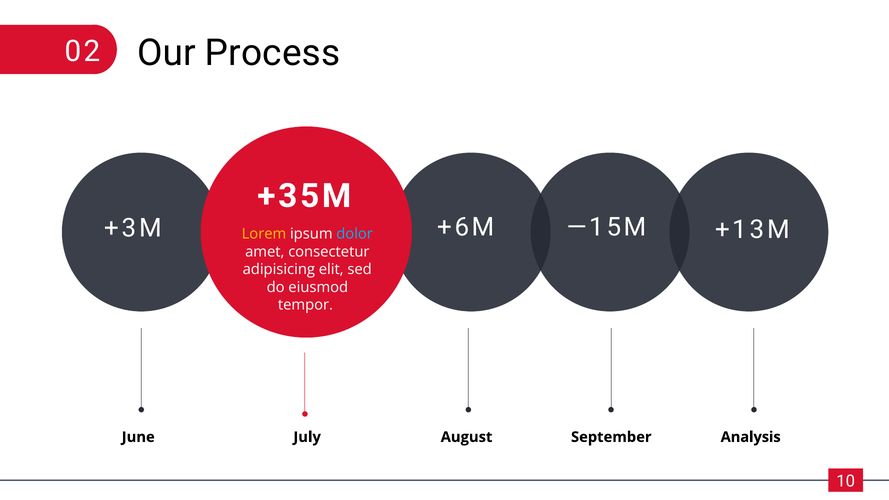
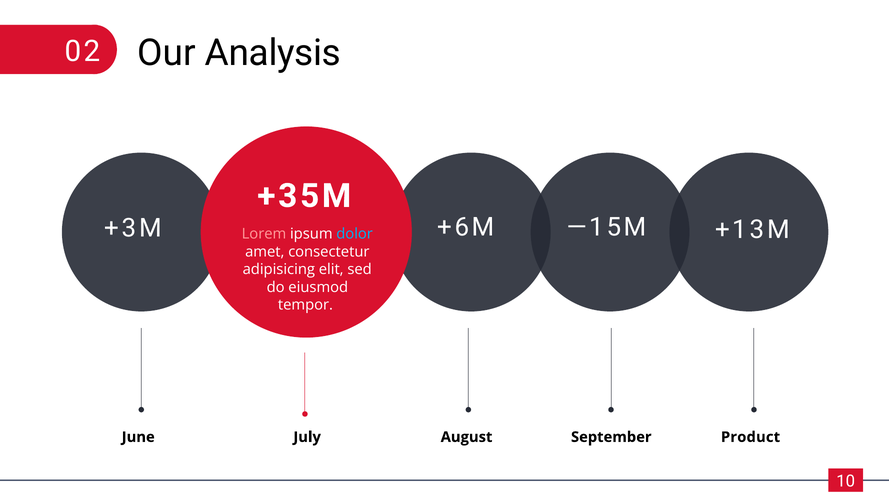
Process: Process -> Analysis (273, 53)
Lorem colour: yellow -> pink (264, 234)
Analysis: Analysis -> Product (751, 437)
